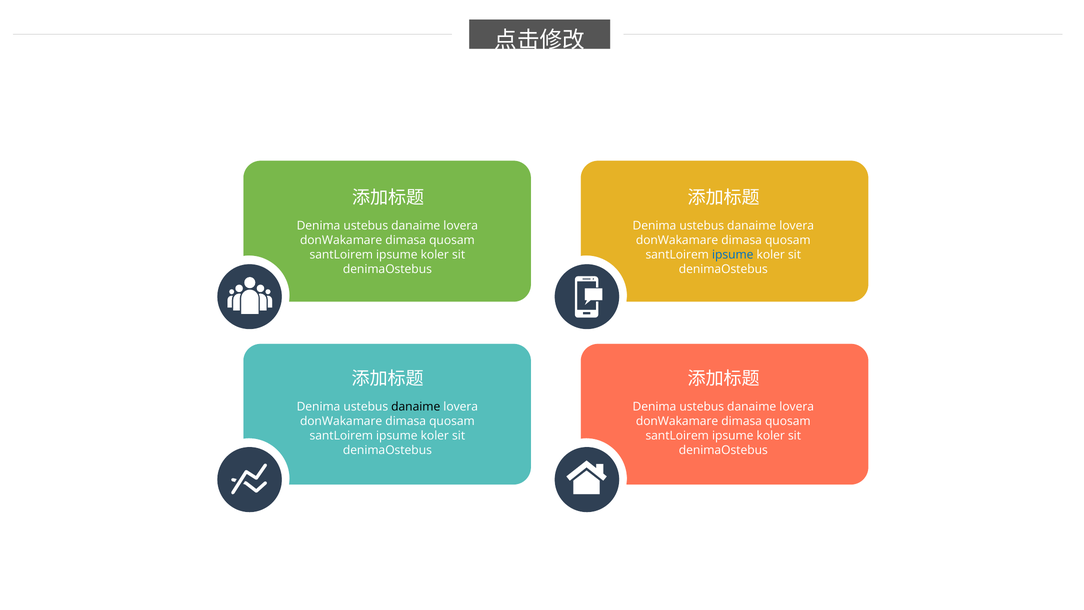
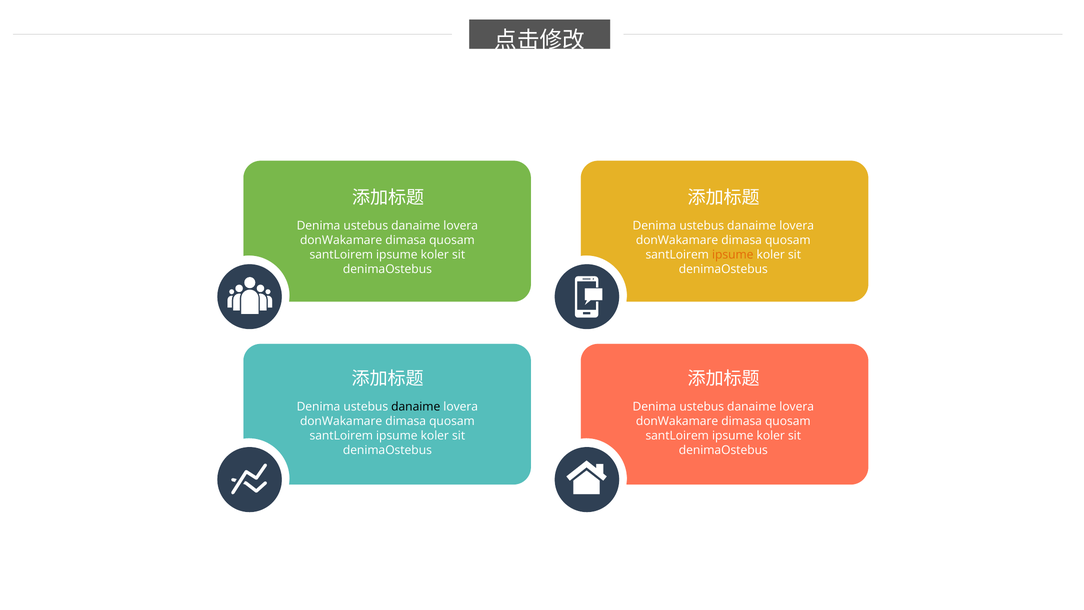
ipsume colour: blue -> orange (733, 255)
